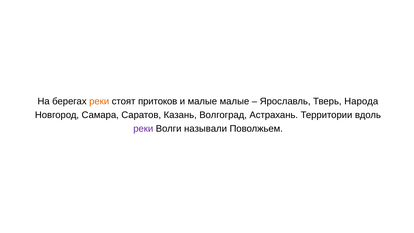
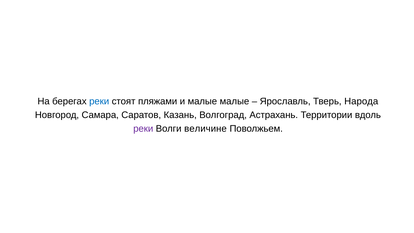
реки colour: orange -> blue (99, 101)
притоков: притоков -> пляжами (158, 101)
называли: называли -> величине (205, 129)
